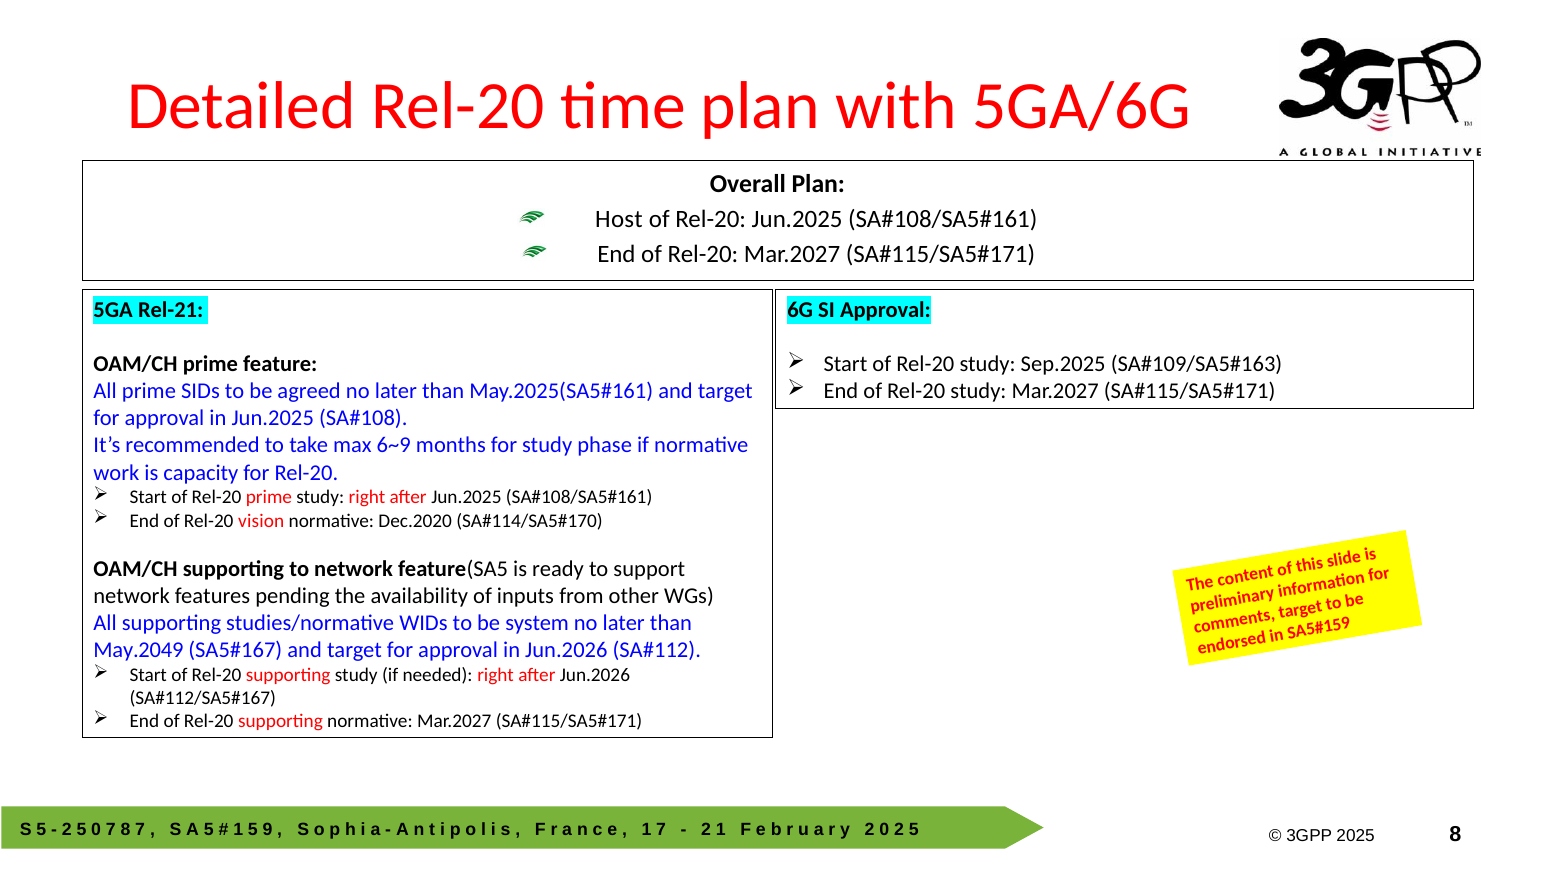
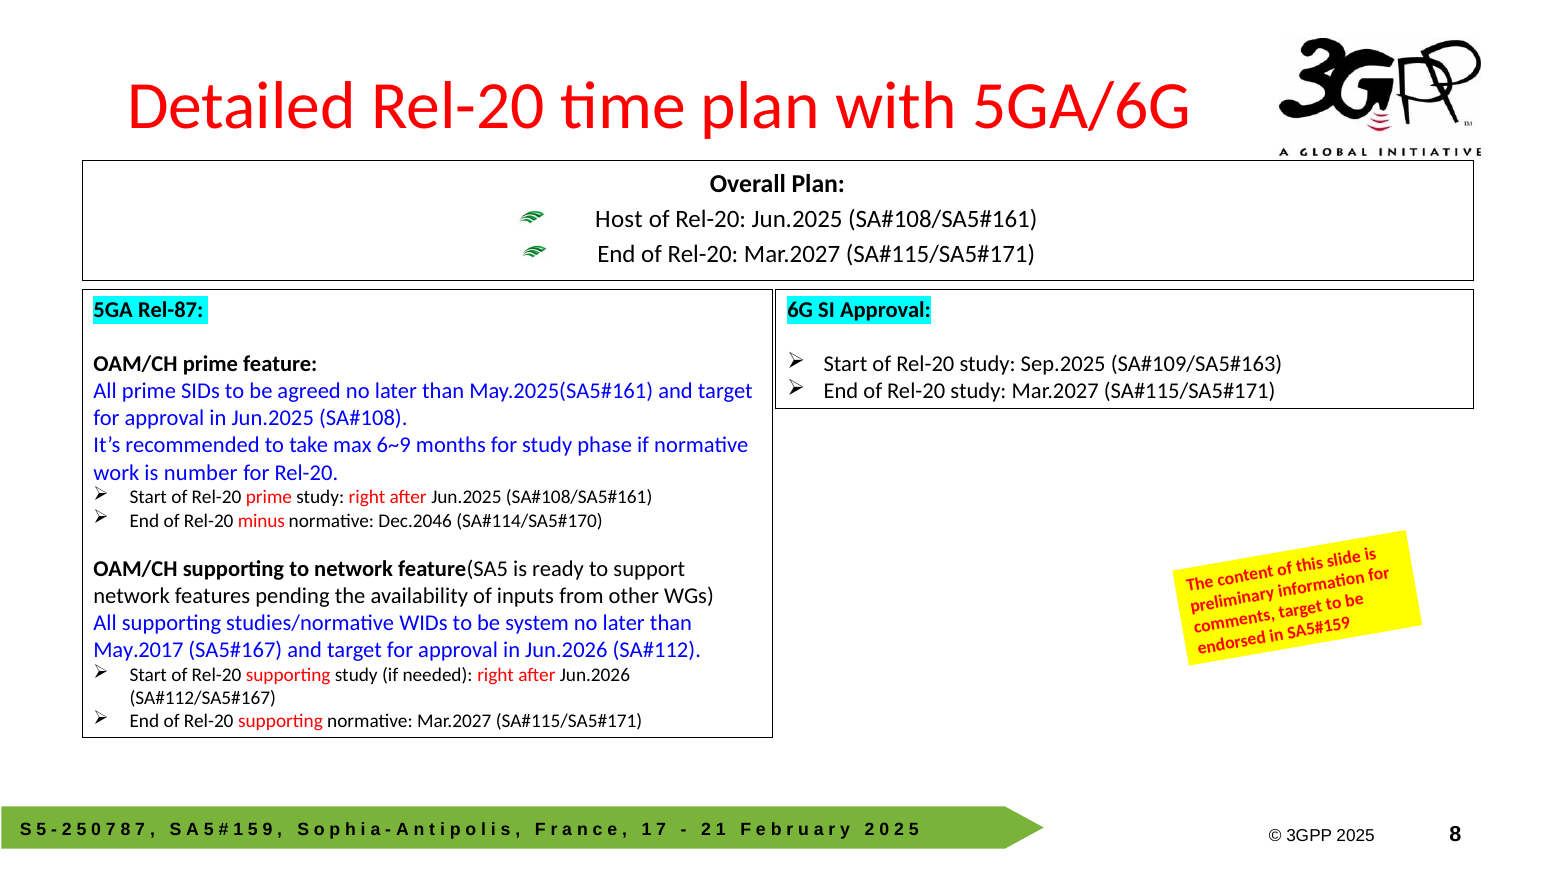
Rel-21: Rel-21 -> Rel-87 (171, 310)
capacity: capacity -> number (201, 473)
vision: vision -> minus (261, 521)
Dec.2020: Dec.2020 -> Dec.2046 (415, 521)
May.2049: May.2049 -> May.2017 (138, 650)
